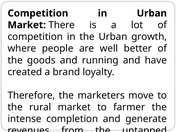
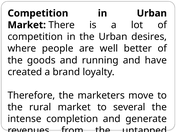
growth: growth -> desires (149, 37)
farmer: farmer -> several (129, 107)
